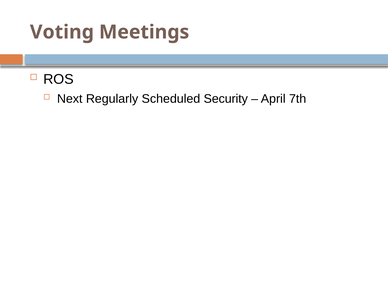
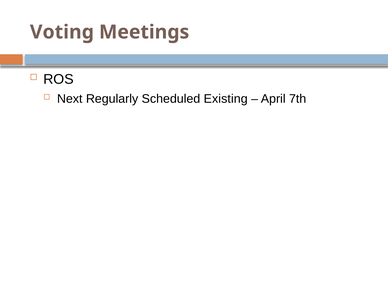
Security: Security -> Existing (226, 99)
